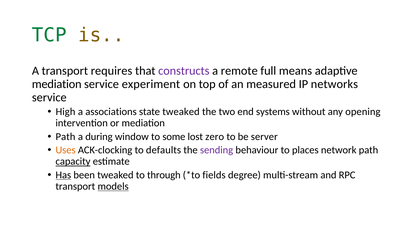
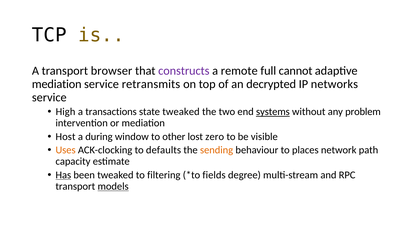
TCP colour: green -> black (49, 35)
requires: requires -> browser (112, 71)
means: means -> cannot (296, 71)
experiment: experiment -> retransmits (151, 84)
measured: measured -> decrypted (271, 84)
associations: associations -> transactions (111, 112)
systems underline: none -> present (273, 112)
opening: opening -> problem (363, 112)
Path: Path -> Host (66, 136)
some: some -> other (174, 136)
server: server -> visible (264, 136)
sending colour: purple -> orange (217, 150)
capacity underline: present -> none (73, 161)
through: through -> filtering (164, 175)
